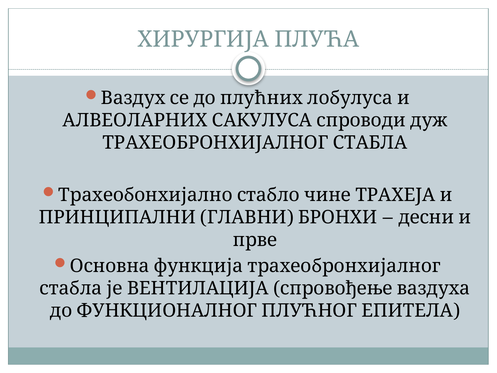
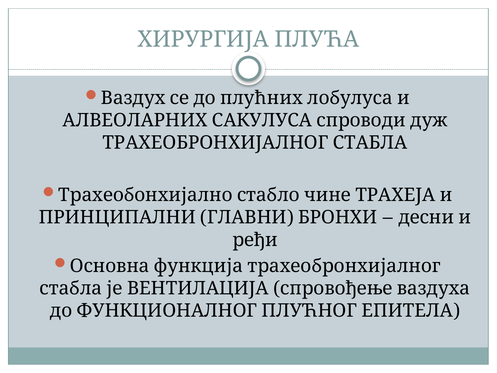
прве: прве -> ређи (255, 240)
